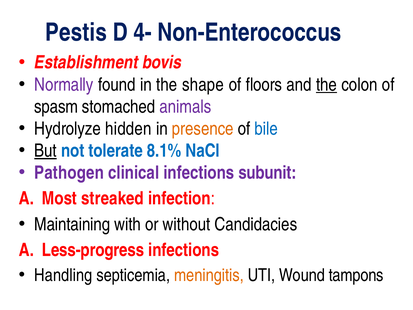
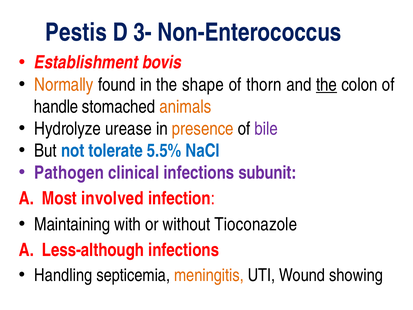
4-: 4- -> 3- (143, 32)
Normally colour: purple -> orange (64, 85)
floors: floors -> thorn (264, 85)
spasm: spasm -> handle (56, 107)
animals colour: purple -> orange (185, 107)
hidden: hidden -> urease (128, 129)
bile colour: blue -> purple (266, 129)
But underline: present -> none (46, 151)
8.1%: 8.1% -> 5.5% (164, 151)
streaked: streaked -> involved (112, 198)
Candidacies: Candidacies -> Tioconazole (256, 224)
Less-progress: Less-progress -> Less-although (93, 250)
tampons: tampons -> showing (356, 275)
